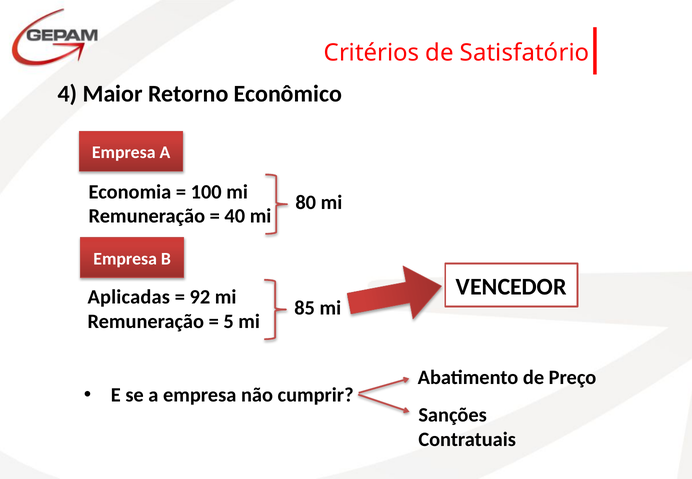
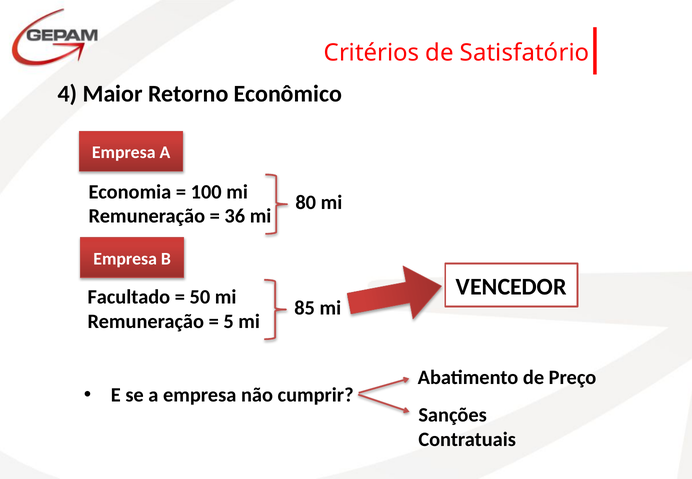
40: 40 -> 36 (235, 216)
Aplicadas: Aplicadas -> Facultado (129, 297)
92: 92 -> 50 (200, 297)
